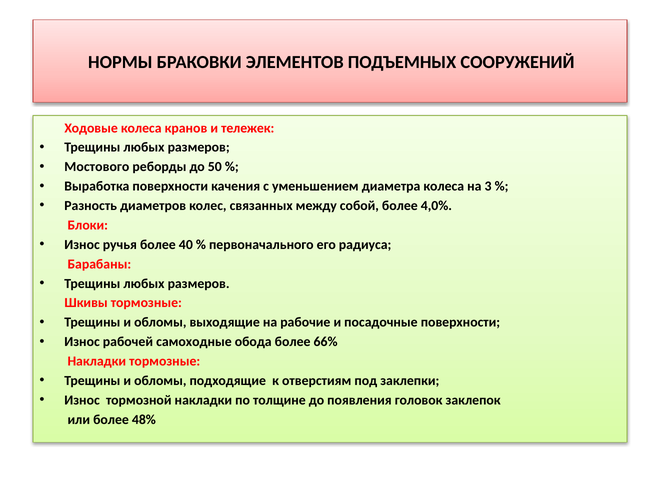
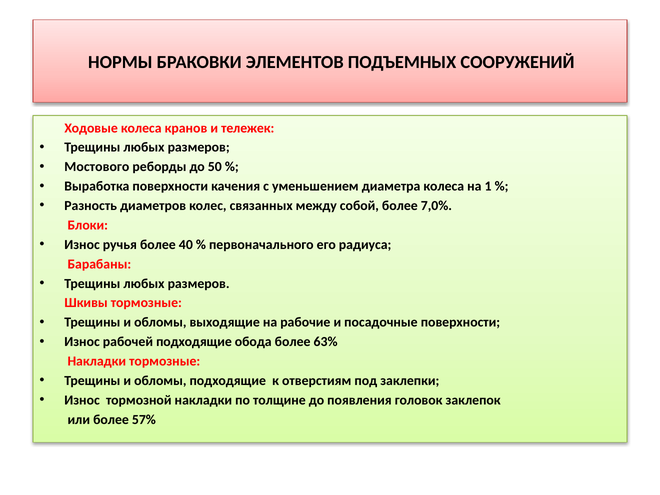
3: 3 -> 1 (488, 186)
4,0%: 4,0% -> 7,0% (436, 206)
рабочей самоходные: самоходные -> подходящие (194, 342)
66%: 66% -> 63% (326, 342)
48%: 48% -> 57% (144, 420)
